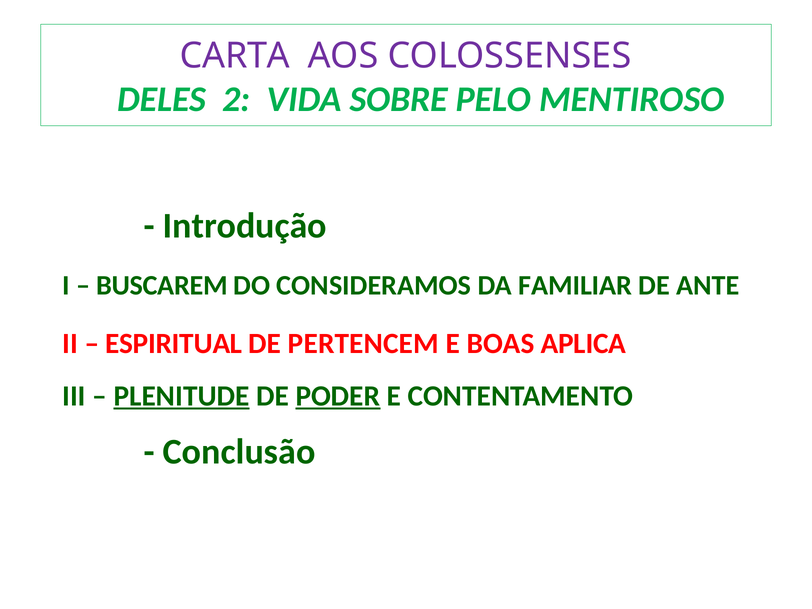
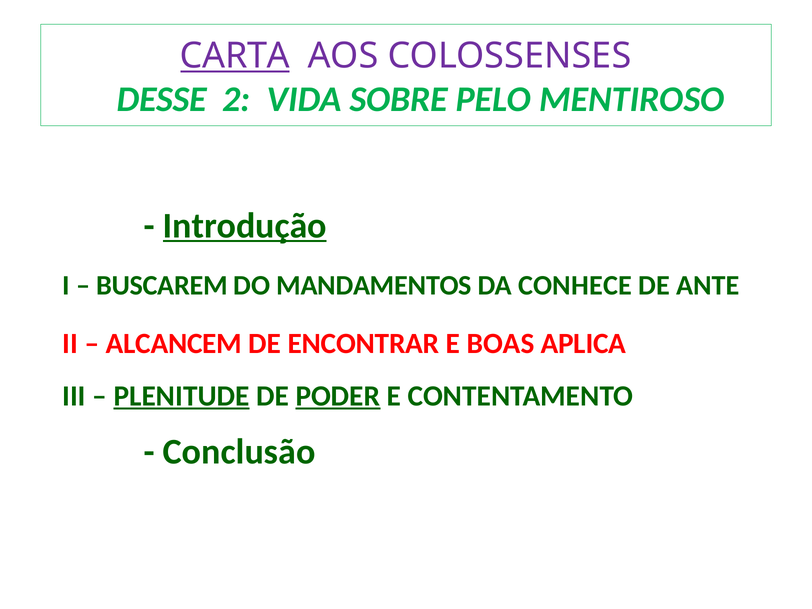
CARTA underline: none -> present (235, 56)
DELES: DELES -> DESSE (162, 99)
Introdução underline: none -> present (245, 226)
CONSIDERAMOS: CONSIDERAMOS -> MANDAMENTOS (374, 285)
FAMILIAR: FAMILIAR -> CONHECE (575, 285)
ESPIRITUAL: ESPIRITUAL -> ALCANCEM (174, 344)
PERTENCEM: PERTENCEM -> ENCONTRAR (364, 344)
